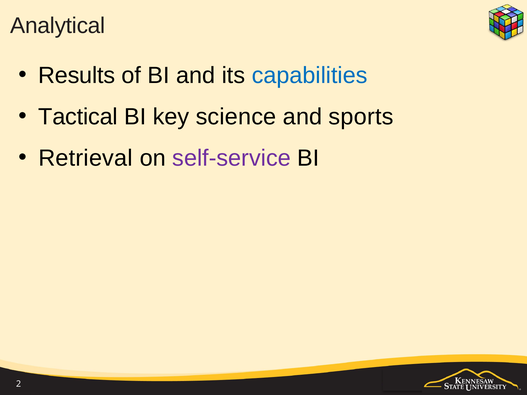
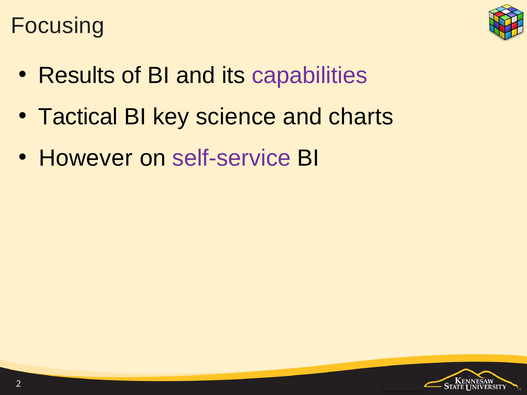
Analytical: Analytical -> Focusing (58, 26)
capabilities colour: blue -> purple (310, 75)
sports: sports -> charts (361, 117)
Retrieval: Retrieval -> However (86, 158)
